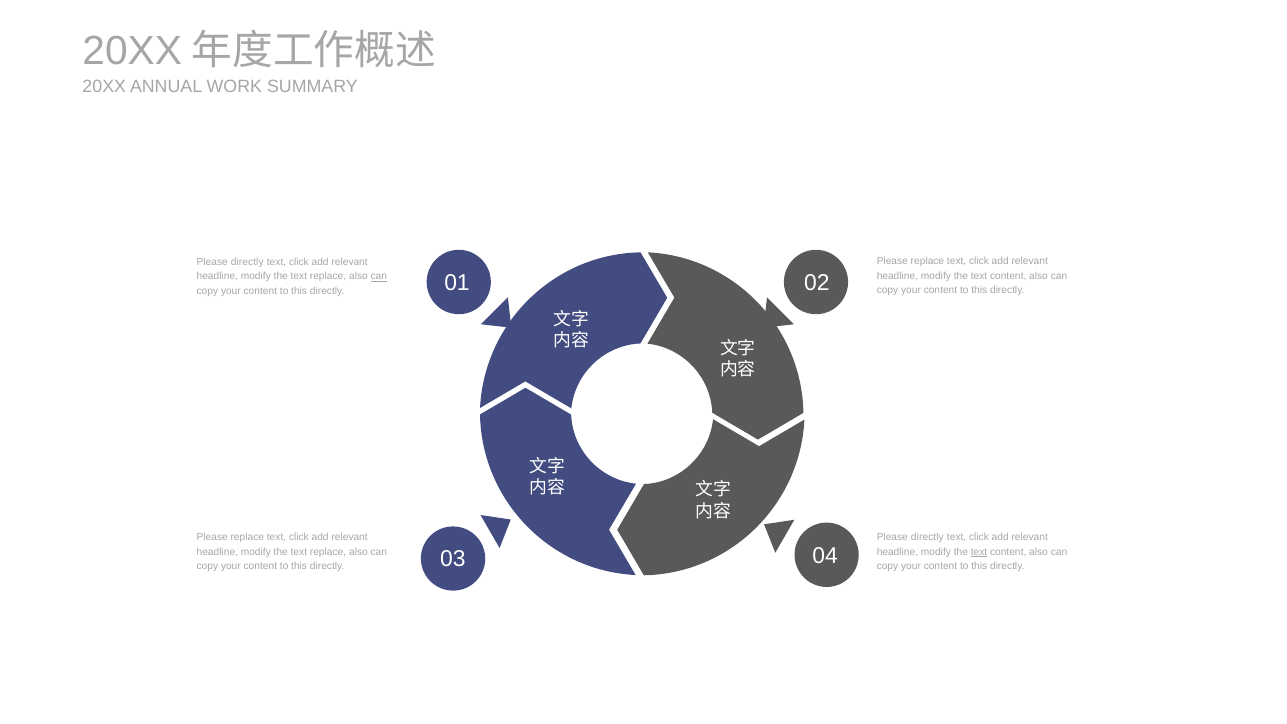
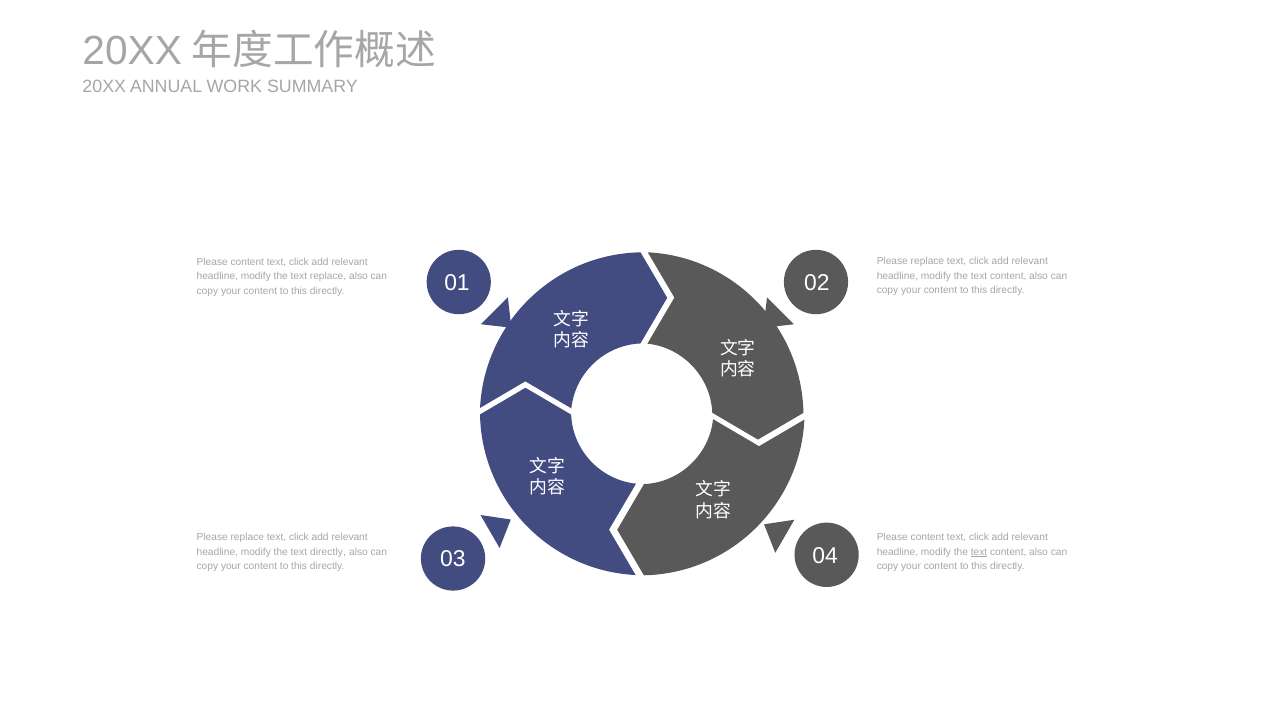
directly: directly -> content (247, 262)
can underline: present -> none (379, 276)
directly: directly -> content (927, 537)
replace: replace -> directly (328, 552)
